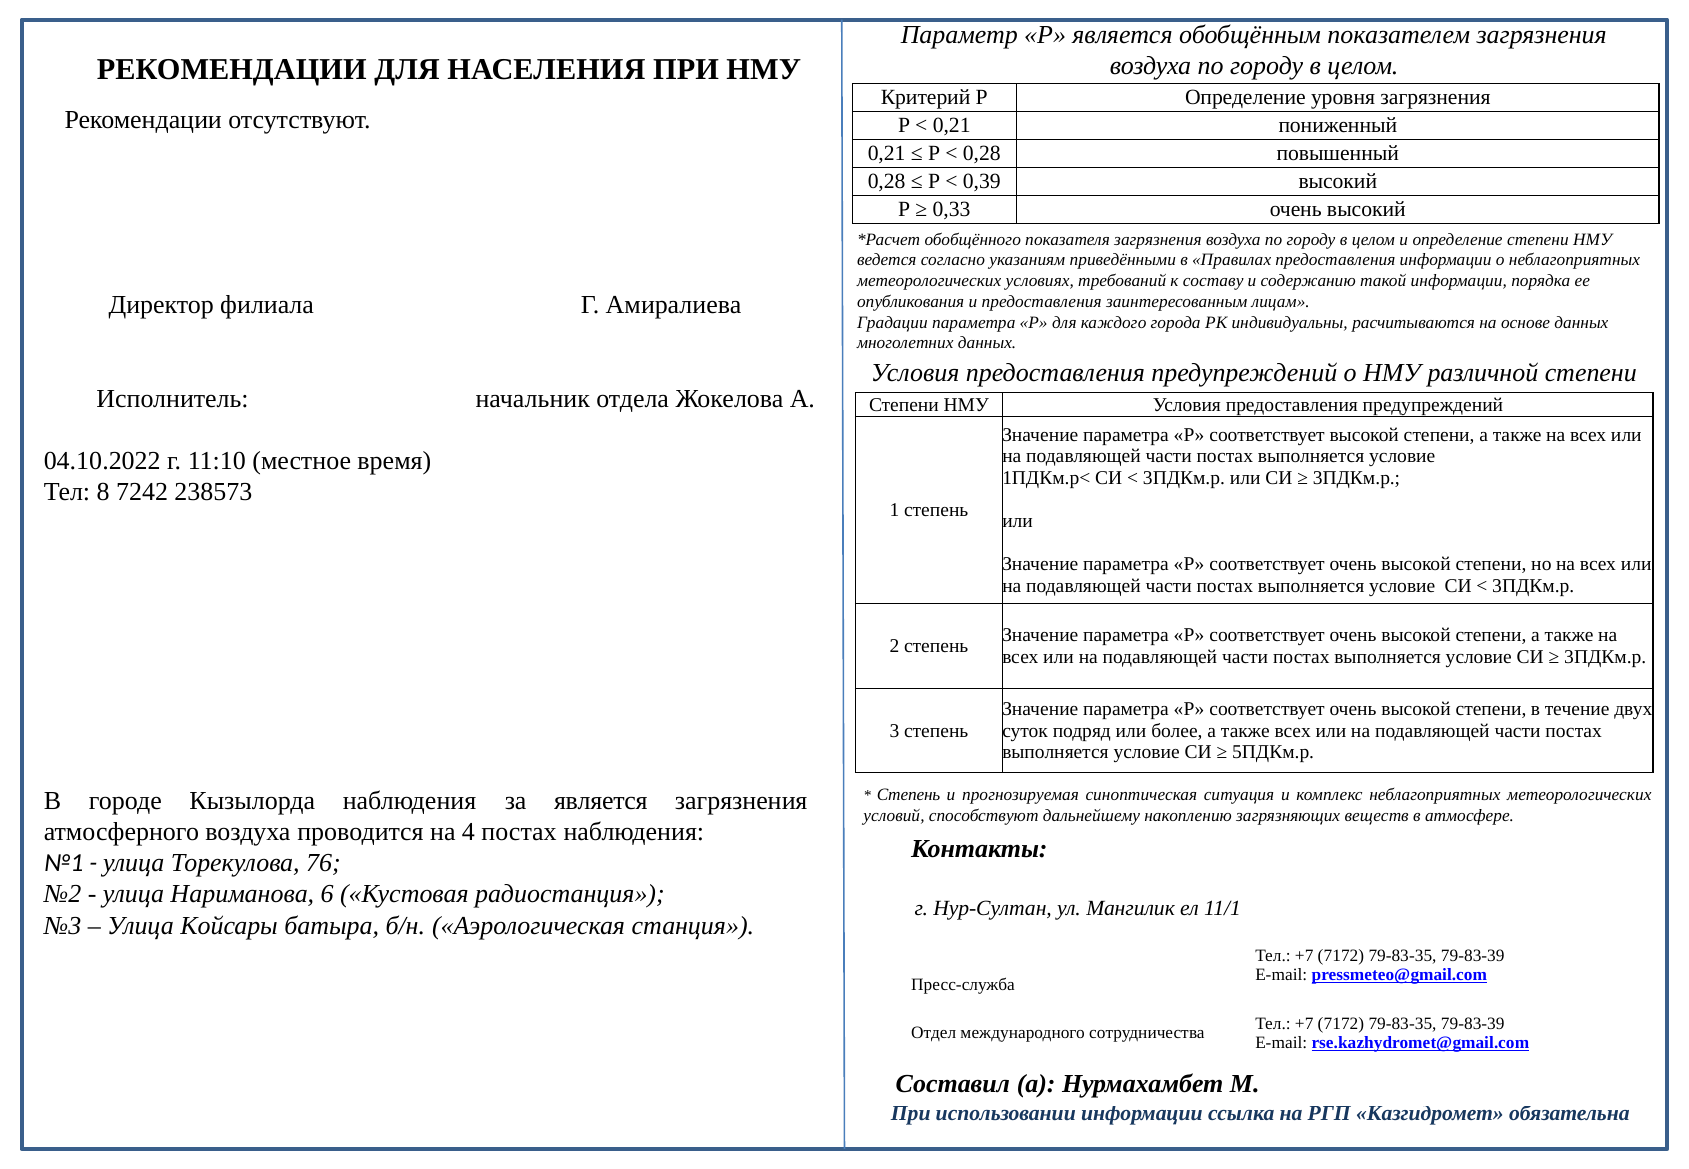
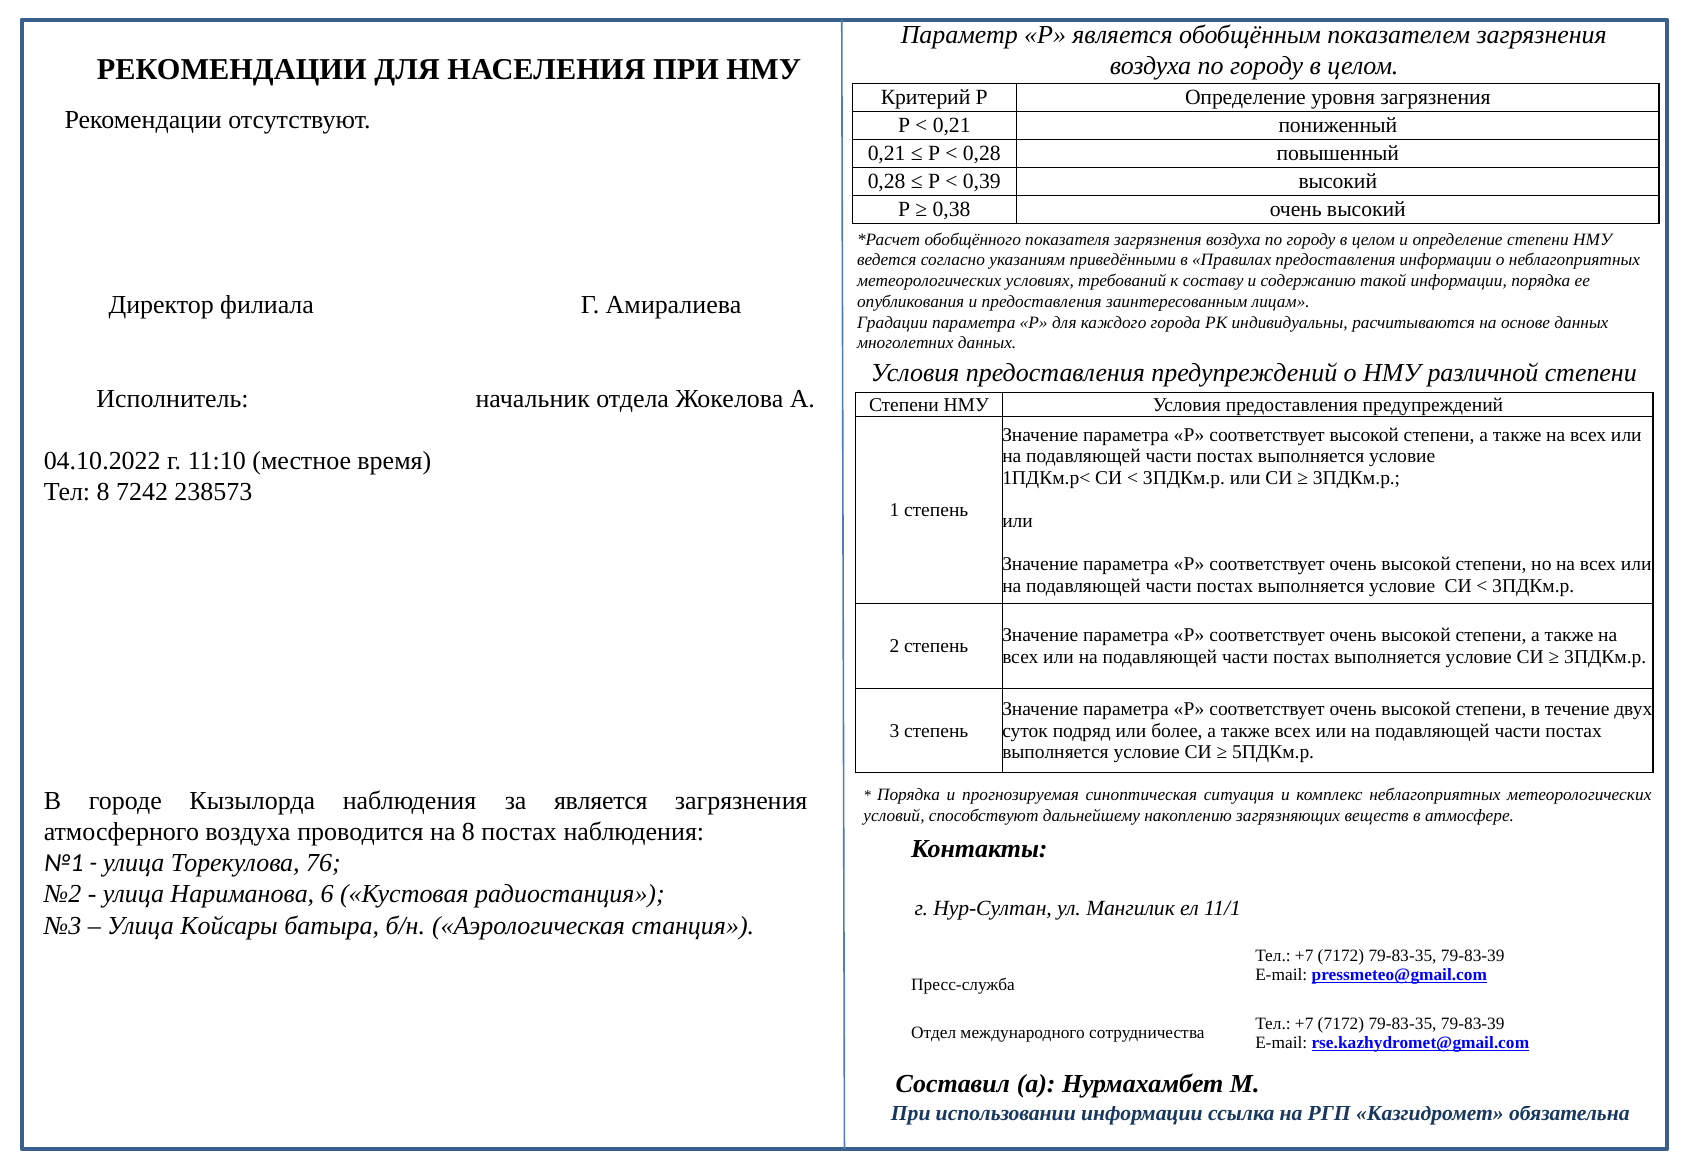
0,33: 0,33 -> 0,38 (952, 209)
Степень: Степень -> Порядка (909, 795)
на 4: 4 -> 8 (468, 832)
